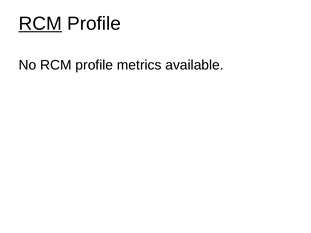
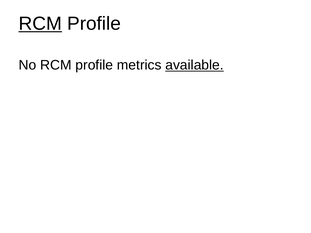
available underline: none -> present (195, 65)
